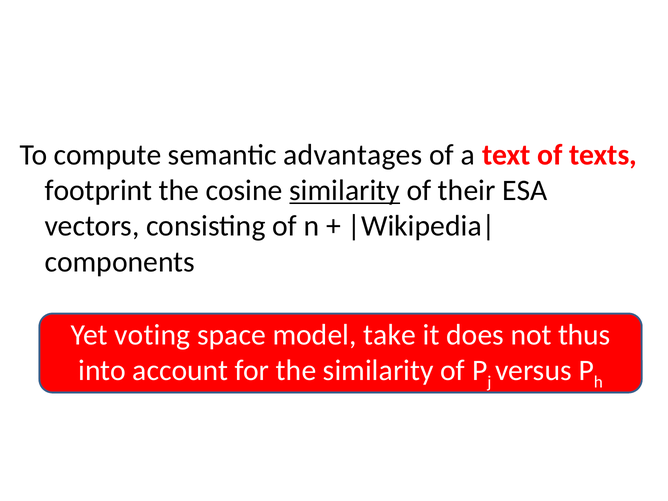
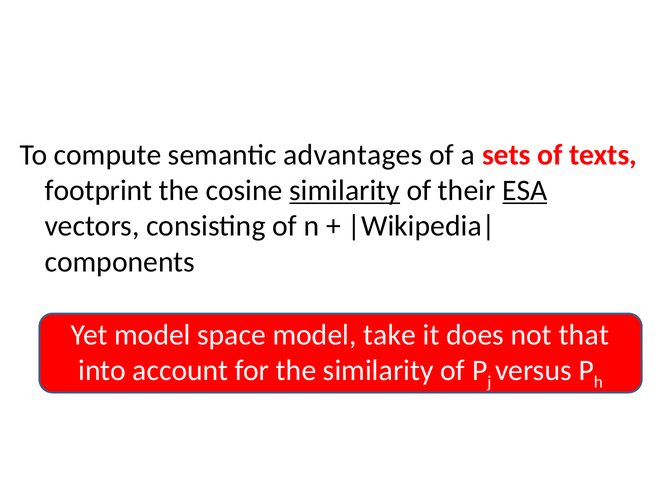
text: text -> sets (506, 155)
ESA underline: none -> present (525, 191)
Yet voting: voting -> model (152, 335)
thus: thus -> that (584, 335)
